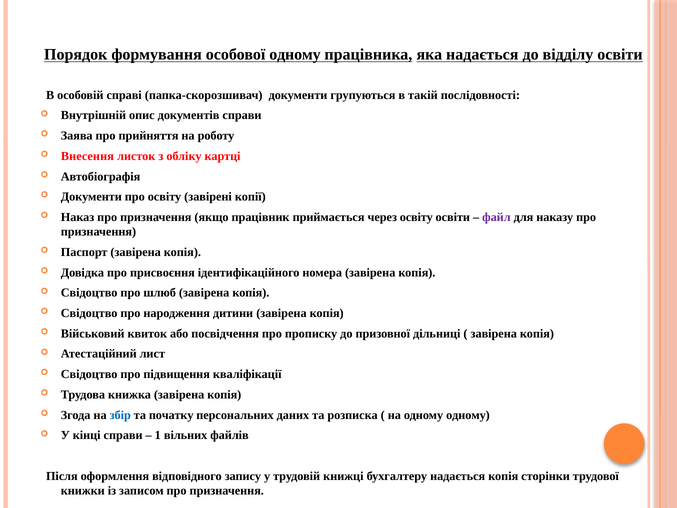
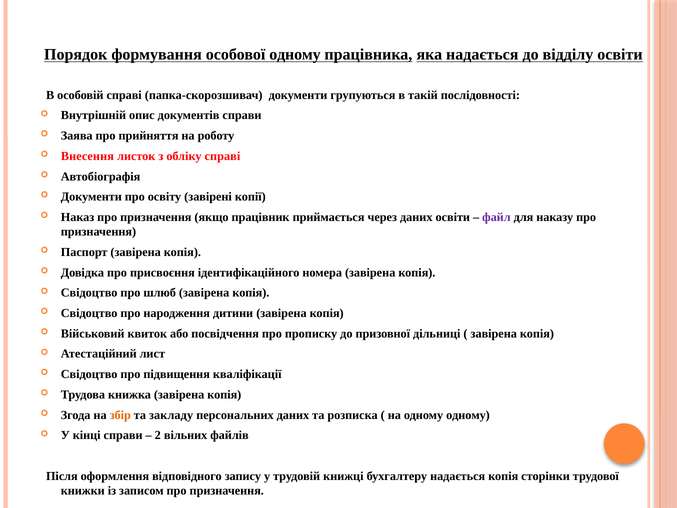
обліку картці: картці -> справі (222, 156)
через освіту: освіту -> даних (416, 217)
збір colour: blue -> orange (120, 415)
початку: початку -> закладу (171, 415)
1: 1 -> 2 (158, 435)
